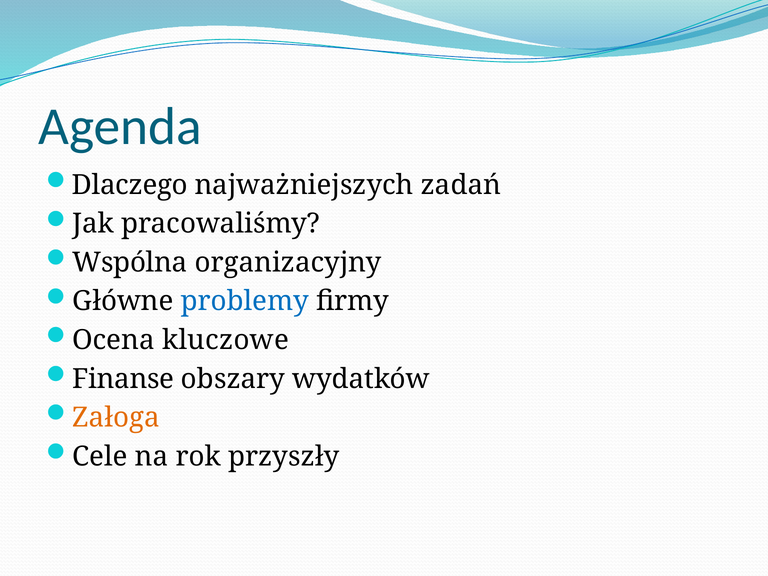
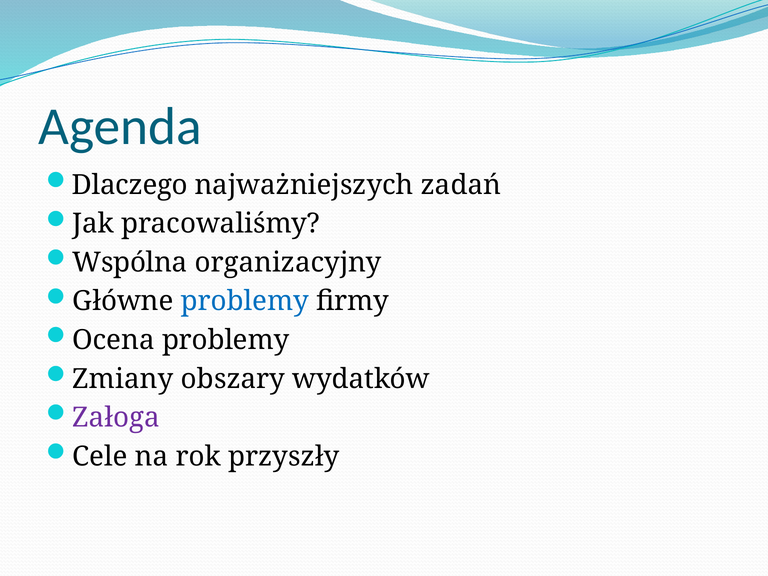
Ocena kluczowe: kluczowe -> problemy (226, 340)
Finanse: Finanse -> Zmiany (123, 379)
Załoga colour: orange -> purple (116, 418)
